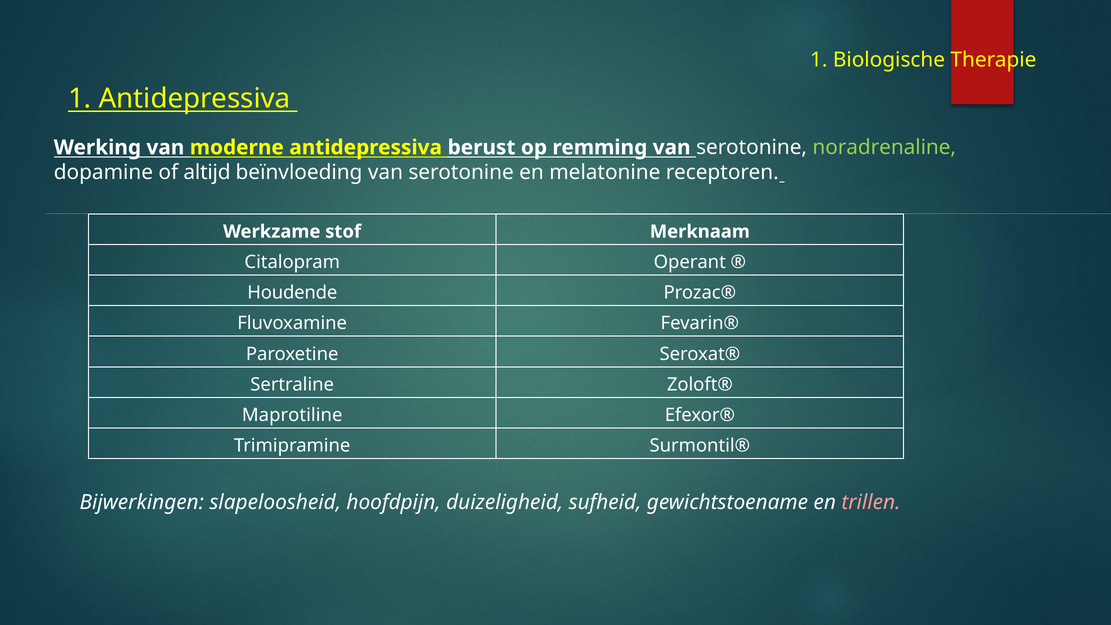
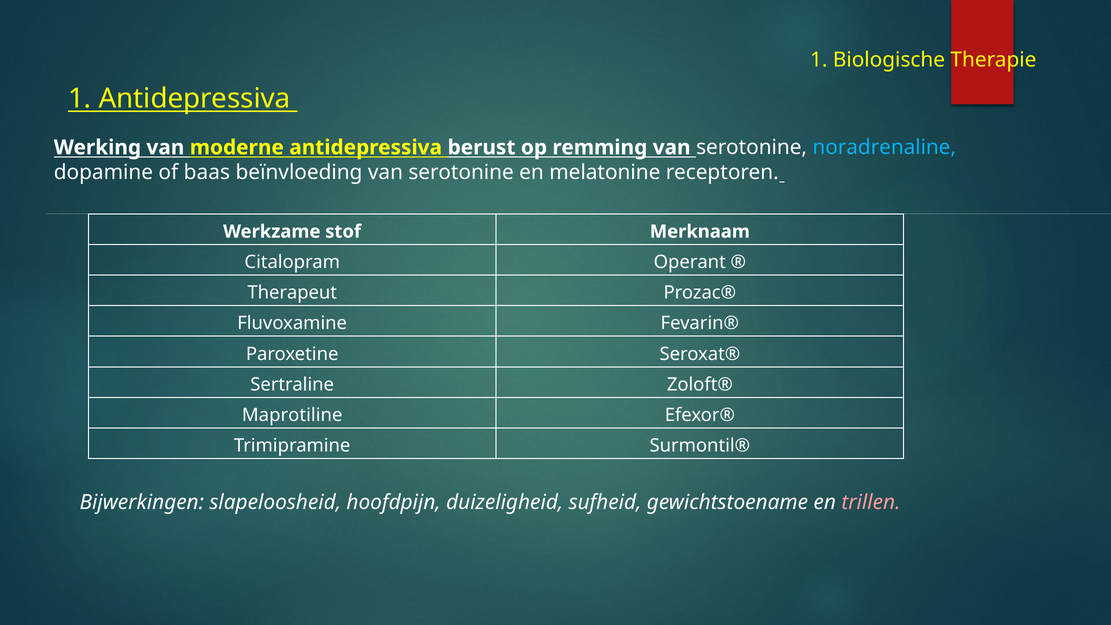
noradrenaline colour: light green -> light blue (884, 147)
altijd: altijd -> baas (207, 172)
Houdende: Houdende -> Therapeut (292, 293)
